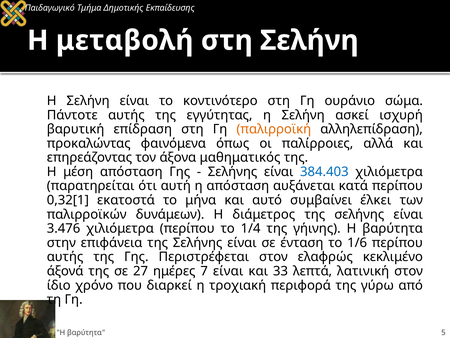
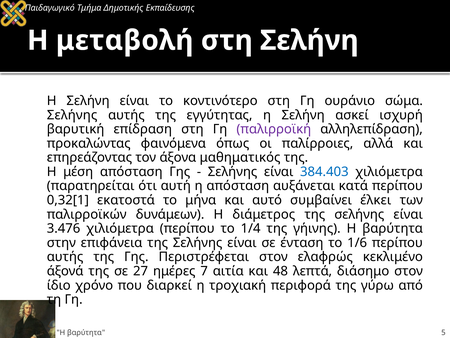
Πάντοτε: Πάντοτε -> Σελήνης (72, 115)
παλιρροϊκή colour: orange -> purple (274, 129)
7 είναι: είναι -> αιτία (228, 271)
33: 33 -> 48 (280, 271)
λατινική: λατινική -> διάσημο (363, 271)
